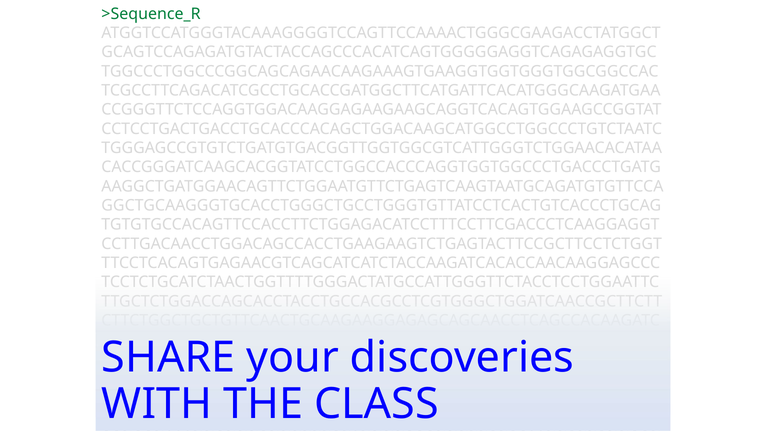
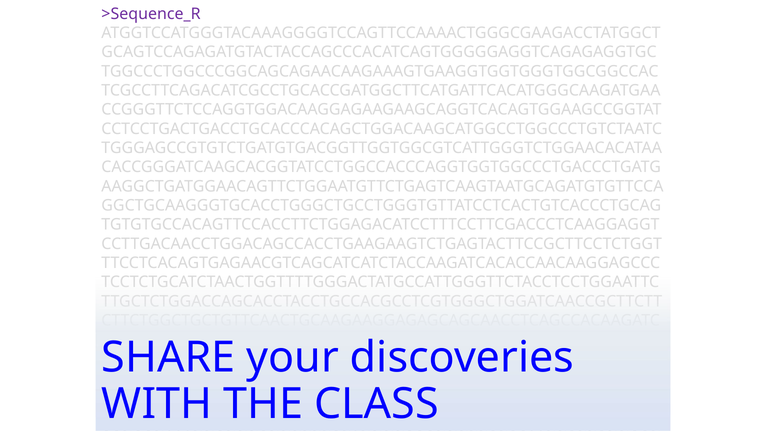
>Sequence_R colour: green -> purple (151, 14)
